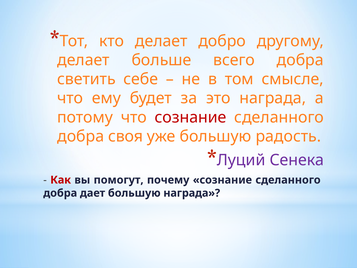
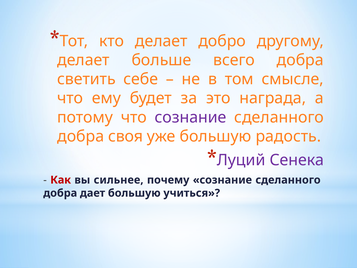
сознание colour: red -> purple (191, 117)
помогут: помогут -> сильнее (119, 180)
большую награда: награда -> учиться (192, 193)
